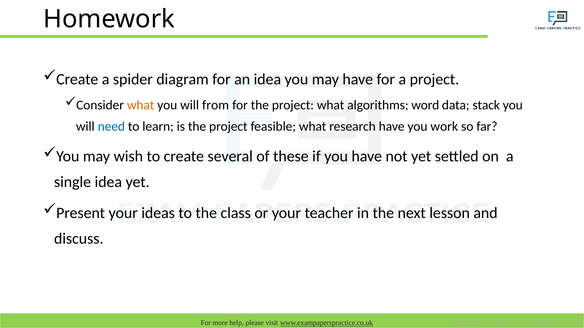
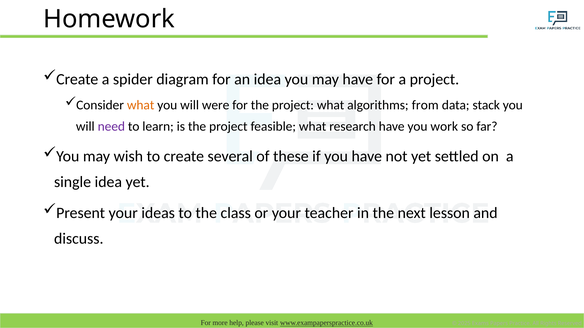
from: from -> were (216, 105)
word: word -> from (425, 105)
need colour: blue -> purple (111, 127)
